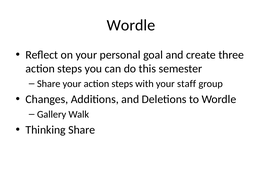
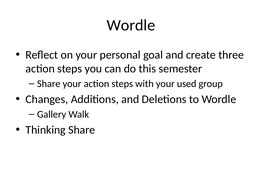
staff: staff -> used (187, 84)
